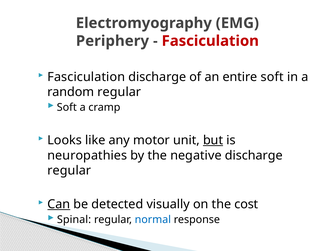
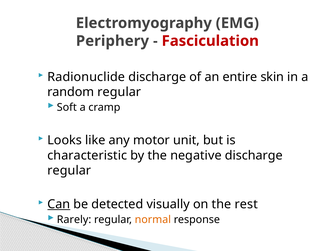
Fasciculation: Fasciculation -> Radionuclide (86, 77)
entire soft: soft -> skin (272, 77)
but underline: present -> none (213, 140)
neuropathies: neuropathies -> characteristic (87, 156)
cost: cost -> rest (246, 205)
Spinal: Spinal -> Rarely (74, 220)
normal colour: blue -> orange (153, 220)
